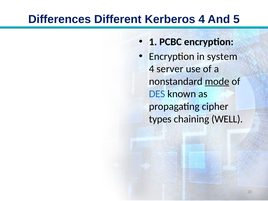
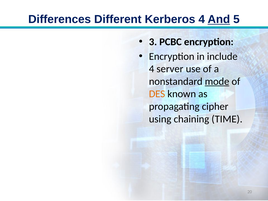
And underline: none -> present (219, 19)
1: 1 -> 3 (153, 42)
system: system -> include (222, 56)
DES colour: blue -> orange (157, 94)
types: types -> using (160, 119)
WELL: WELL -> TIME (227, 119)
